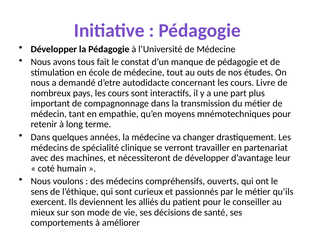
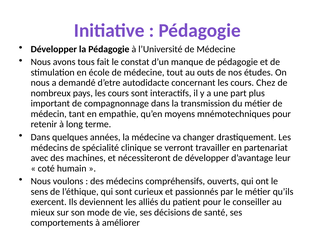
Livre: Livre -> Chez (266, 83)
